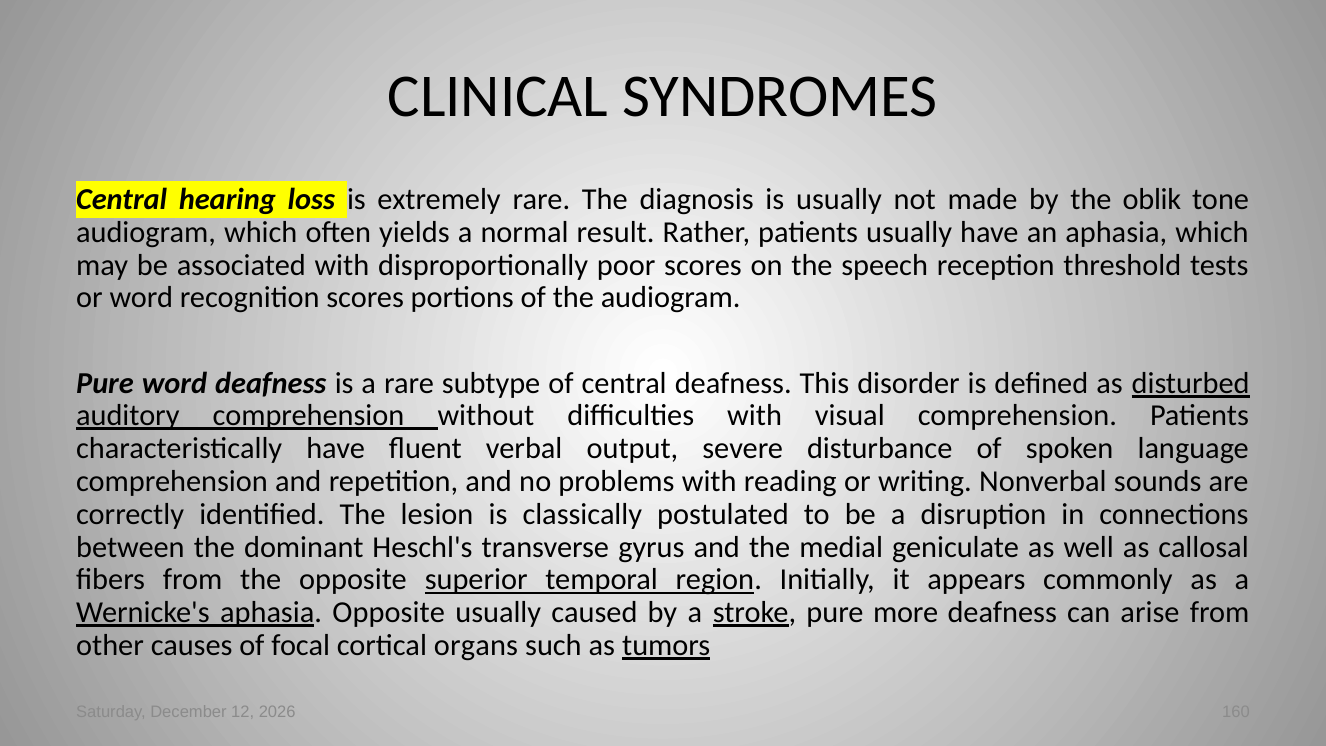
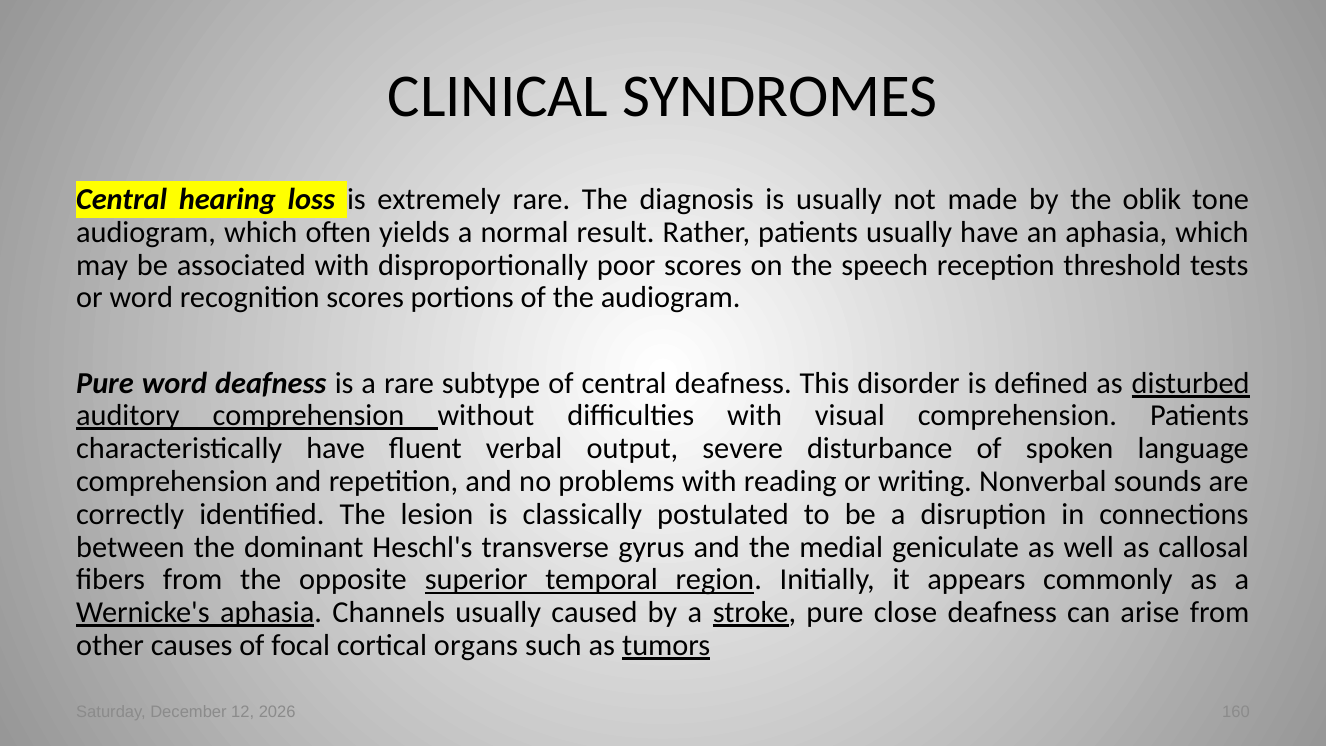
aphasia Opposite: Opposite -> Channels (389, 613)
more: more -> close (906, 613)
